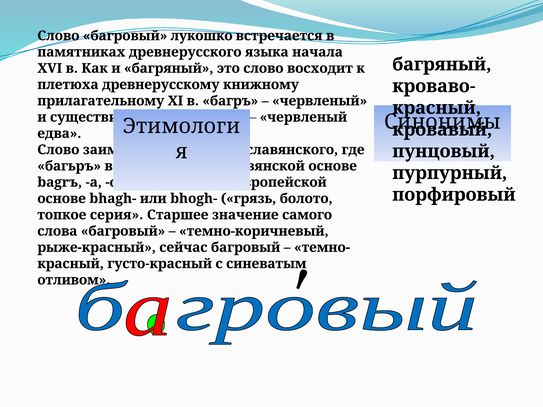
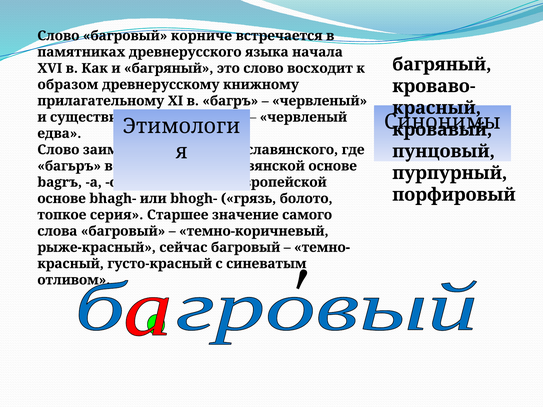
лукошко: лукошко -> корниче (201, 36)
плетюха: плетюха -> образом (68, 85)
